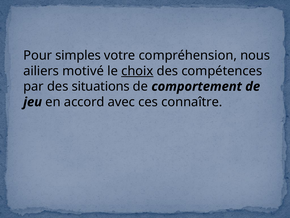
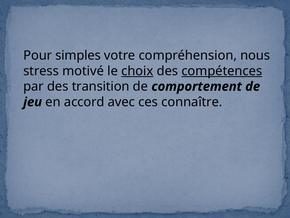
ailiers: ailiers -> stress (41, 71)
compétences underline: none -> present (222, 71)
situations: situations -> transition (101, 86)
